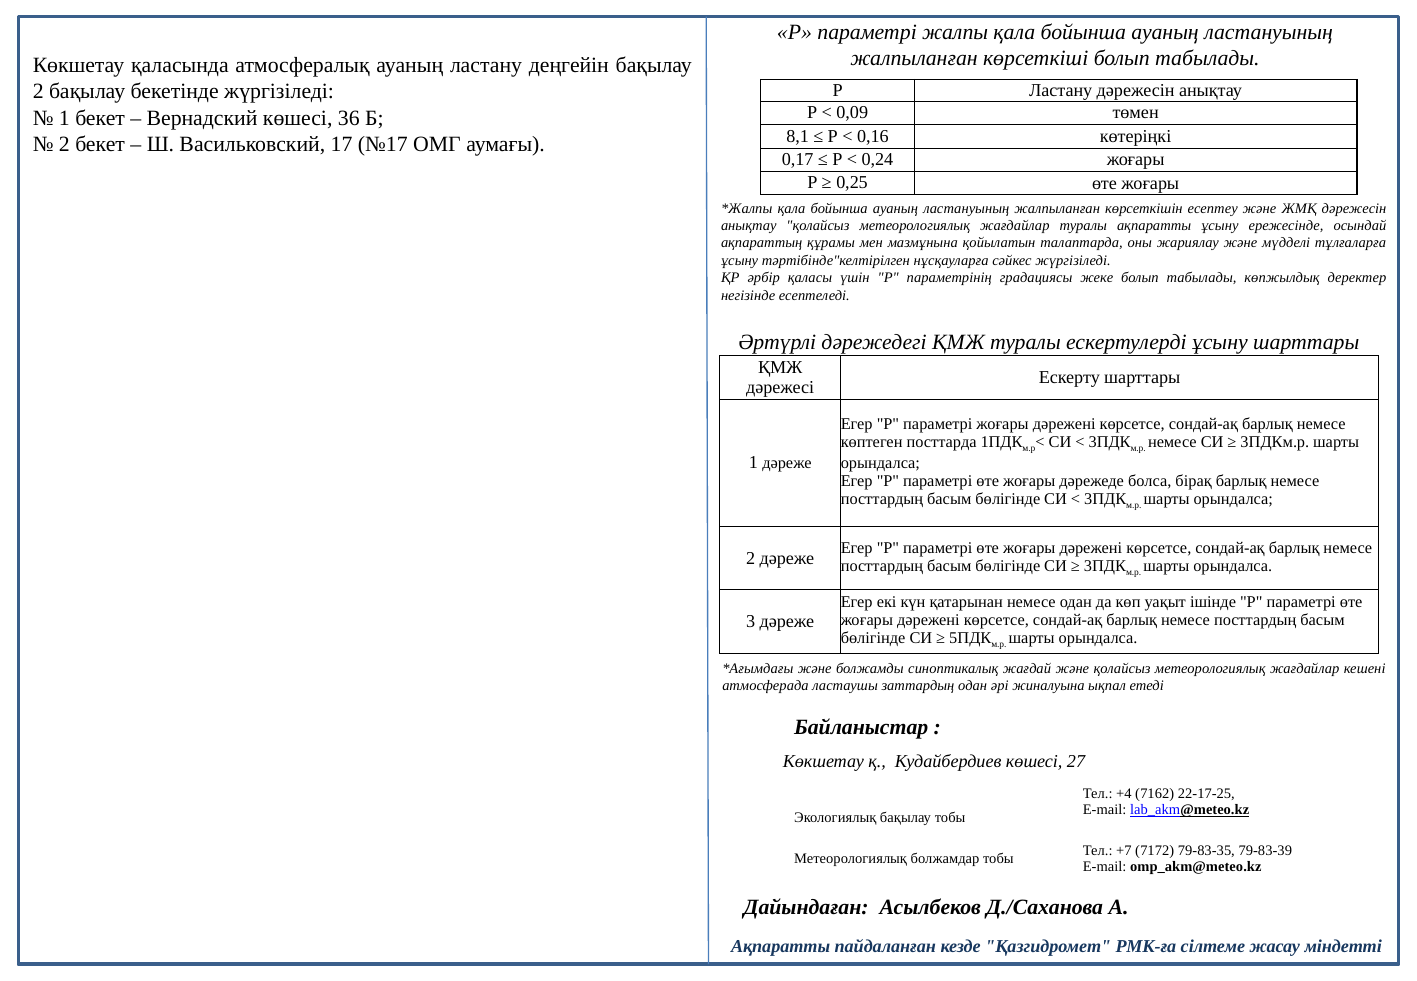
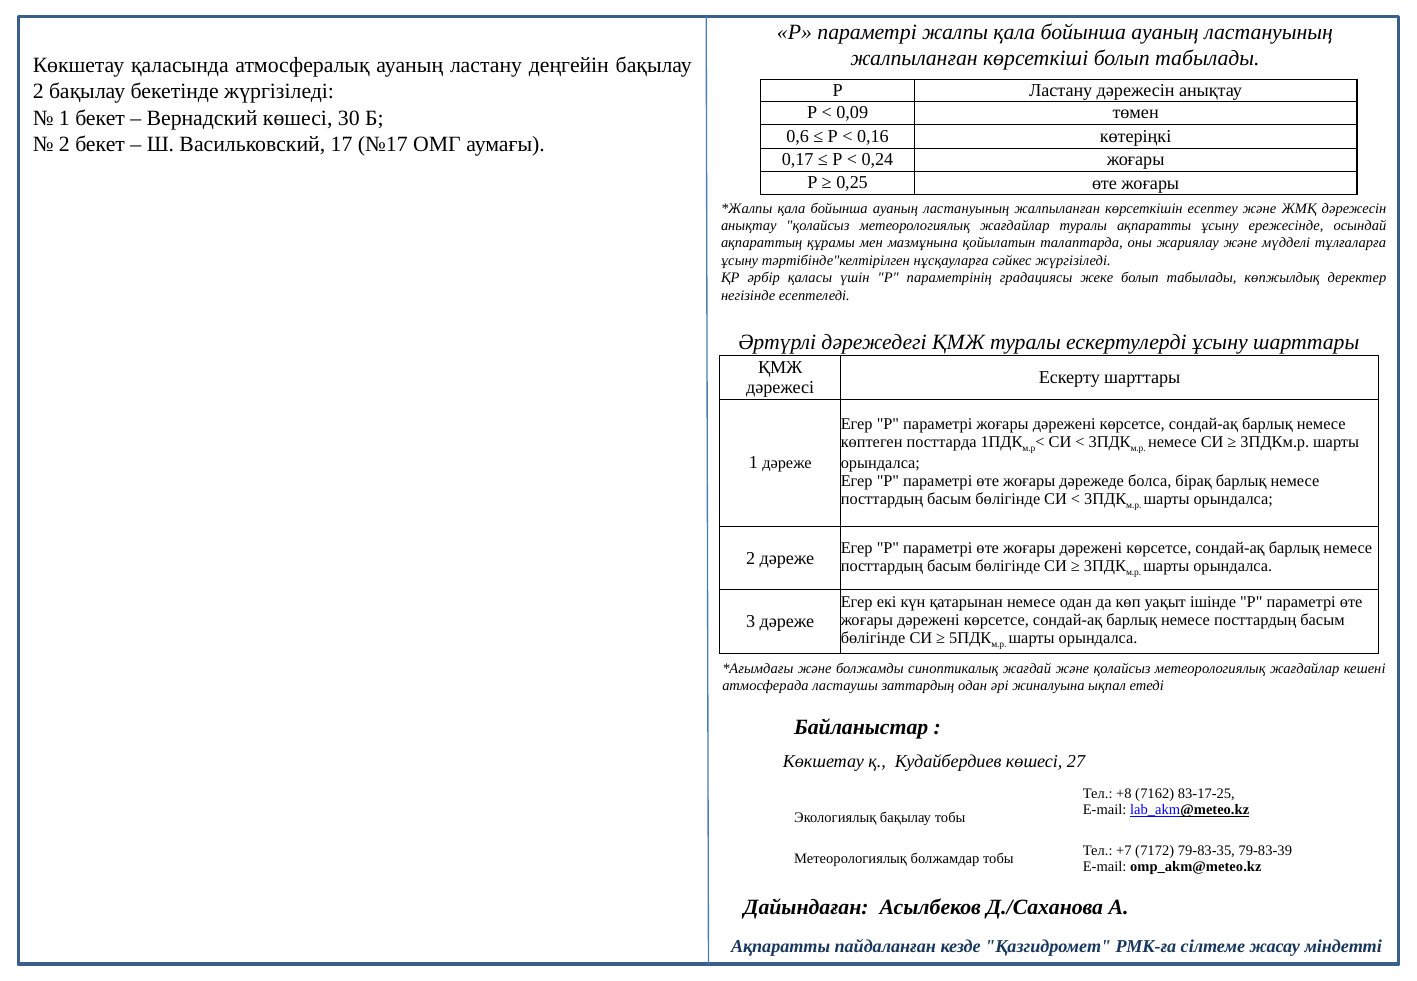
36: 36 -> 30 (349, 118)
8,1: 8,1 -> 0,6 (798, 136)
+4: +4 -> +8 (1124, 794)
22-17-25: 22-17-25 -> 83-17-25 (1206, 794)
